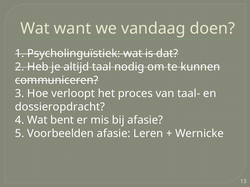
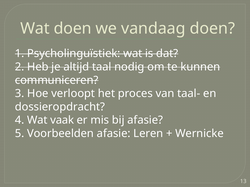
Wat want: want -> doen (73, 28)
bent: bent -> vaak (62, 120)
